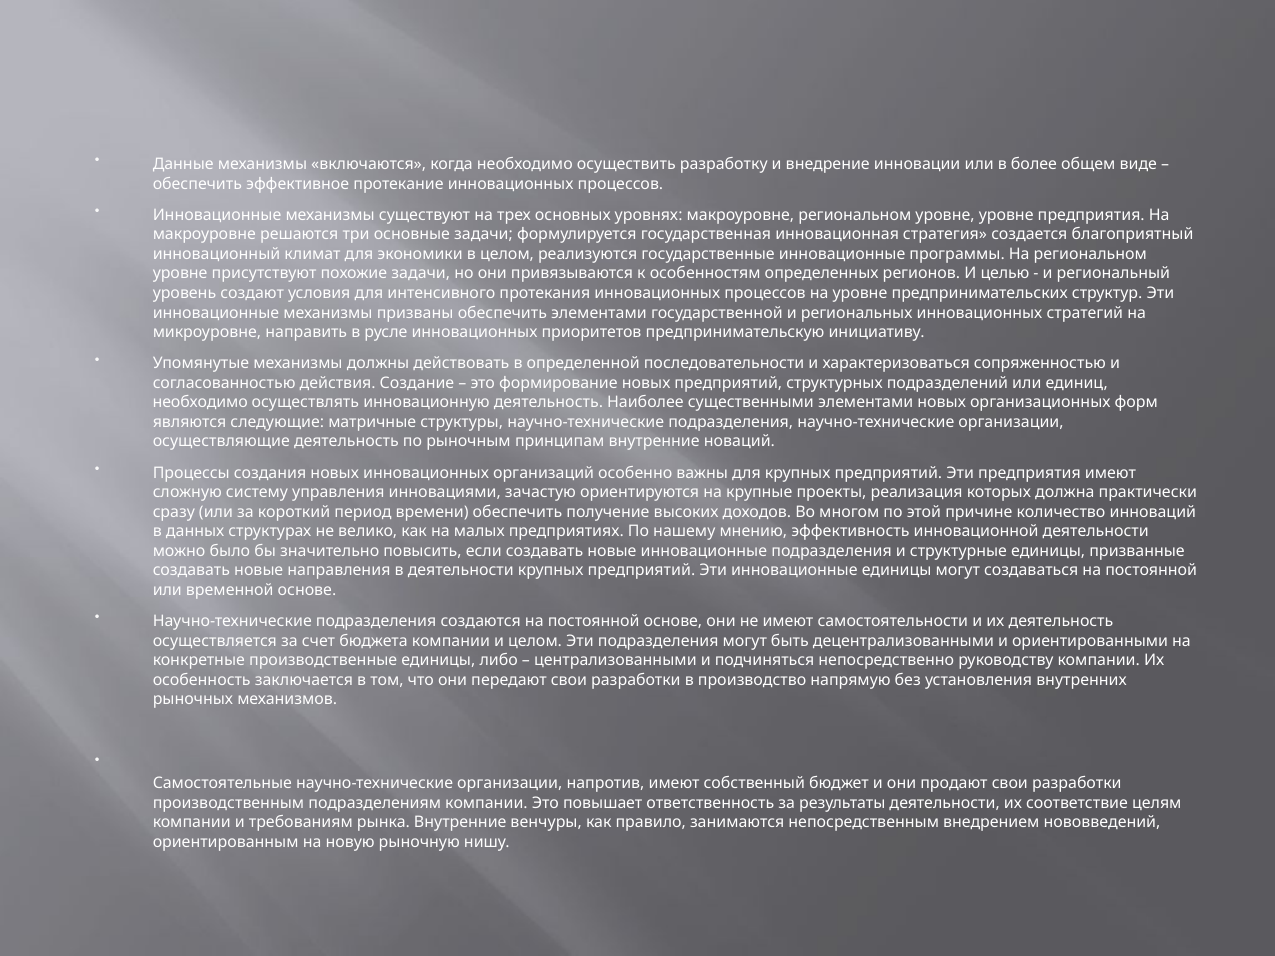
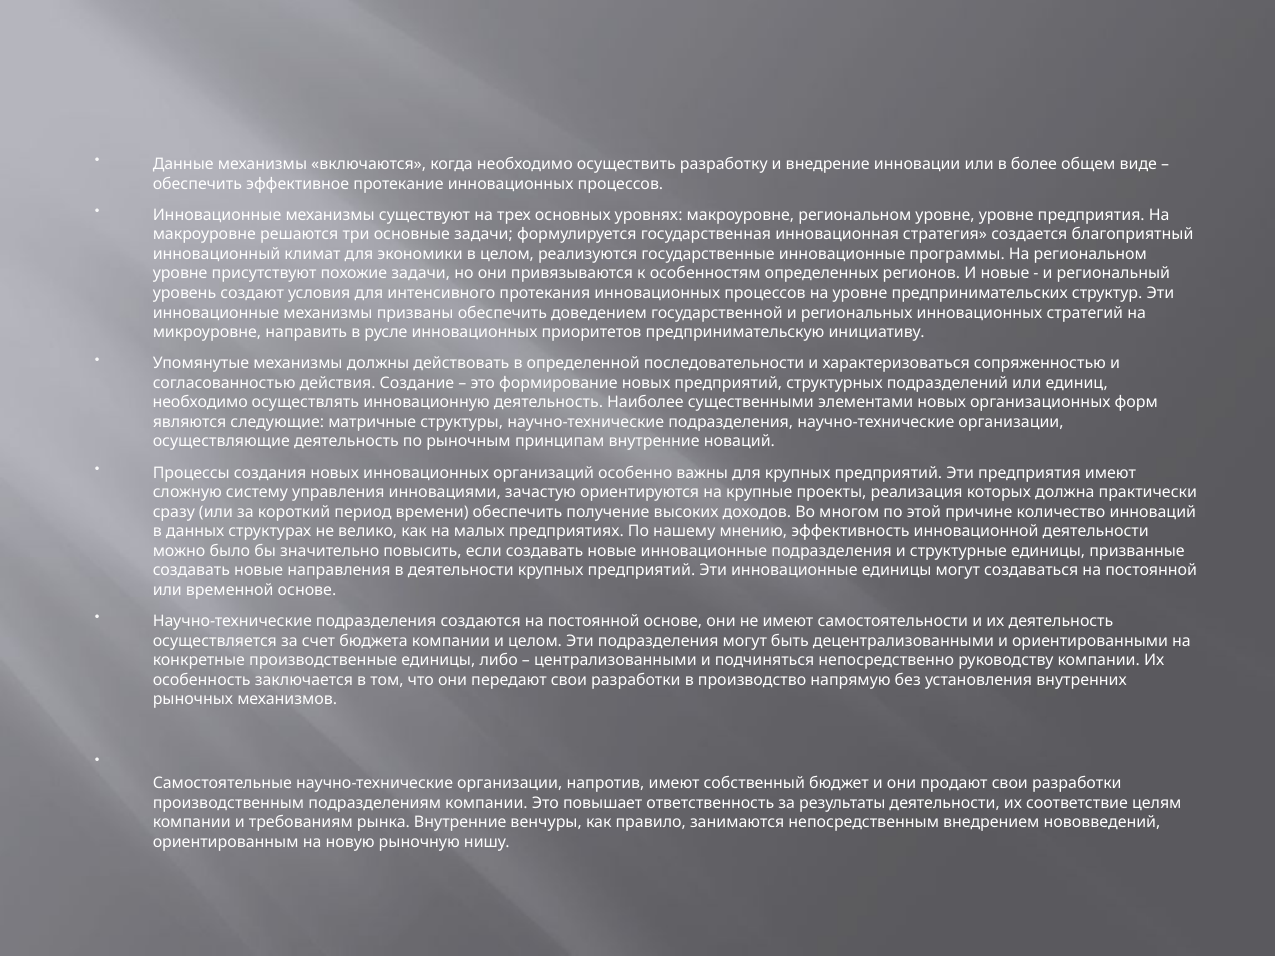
И целью: целью -> новые (1005, 274)
обеспечить элементами: элементами -> доведением (599, 313)
